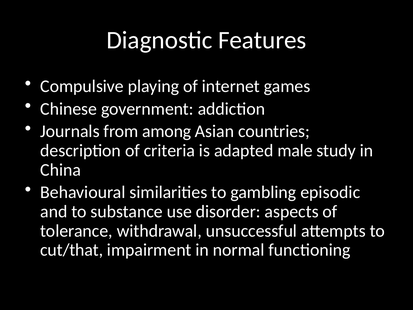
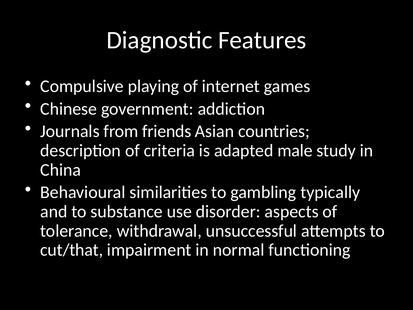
among: among -> friends (167, 131)
episodic: episodic -> typically (330, 192)
